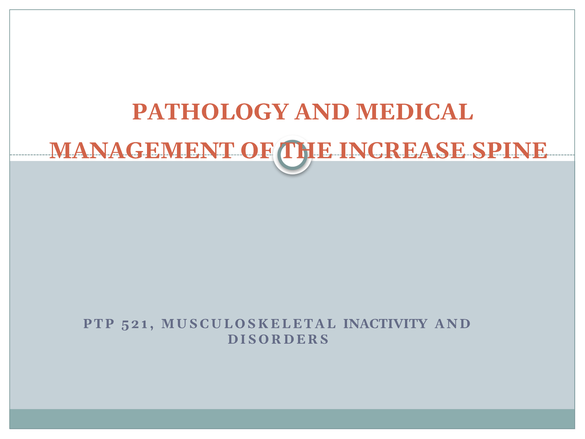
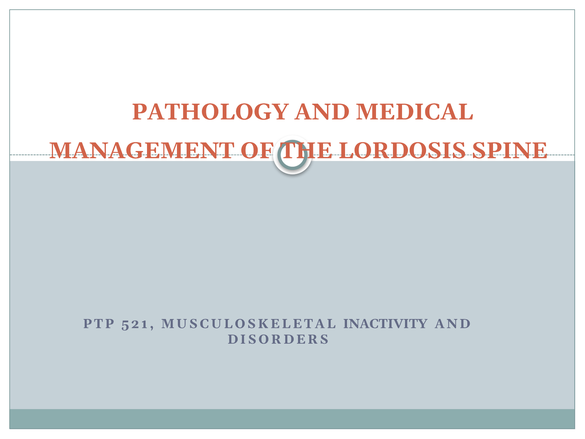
INCREASE: INCREASE -> LORDOSIS (402, 151)
